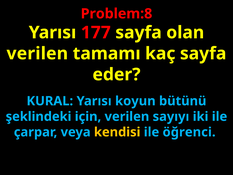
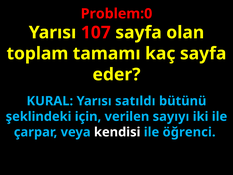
Problem:8: Problem:8 -> Problem:0 (116, 14)
177: 177 -> 107 (96, 32)
verilen: verilen -> toplam (37, 53)
koyun: koyun -> satıldı (135, 101)
kendisi colour: yellow -> white (117, 132)
